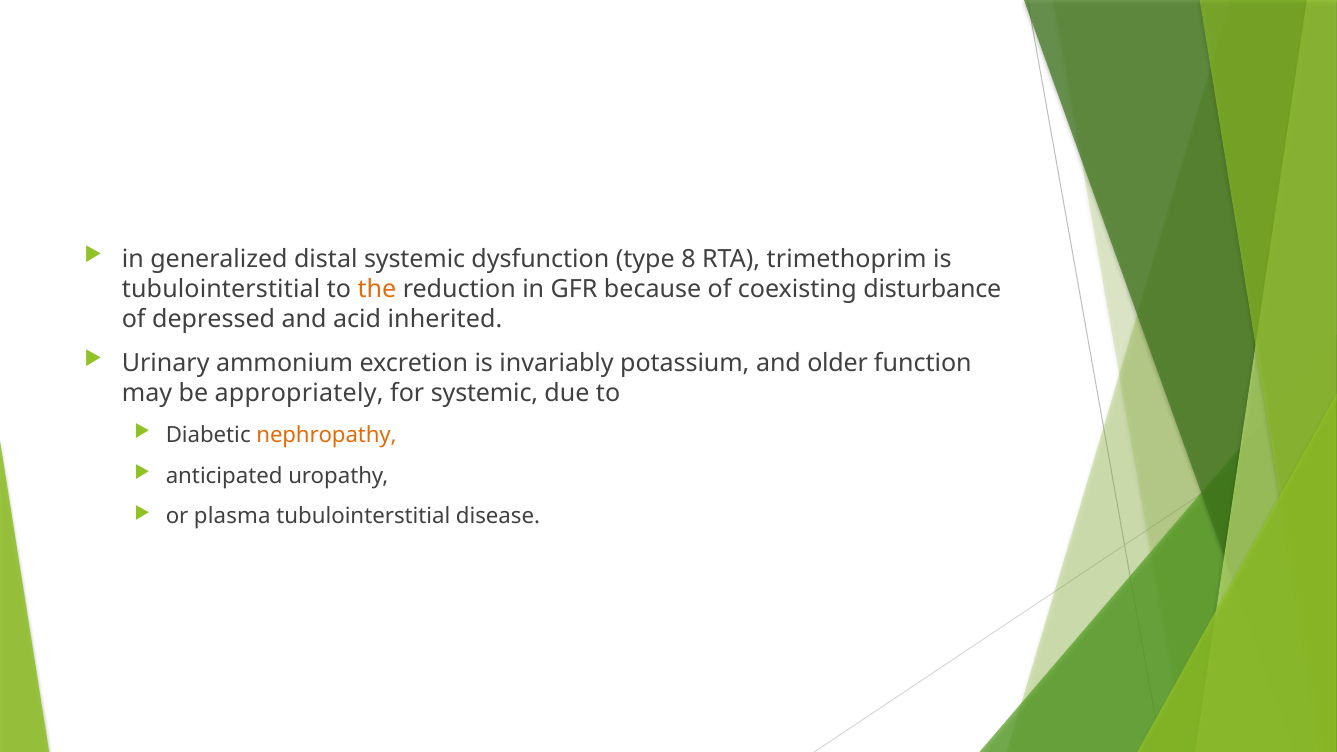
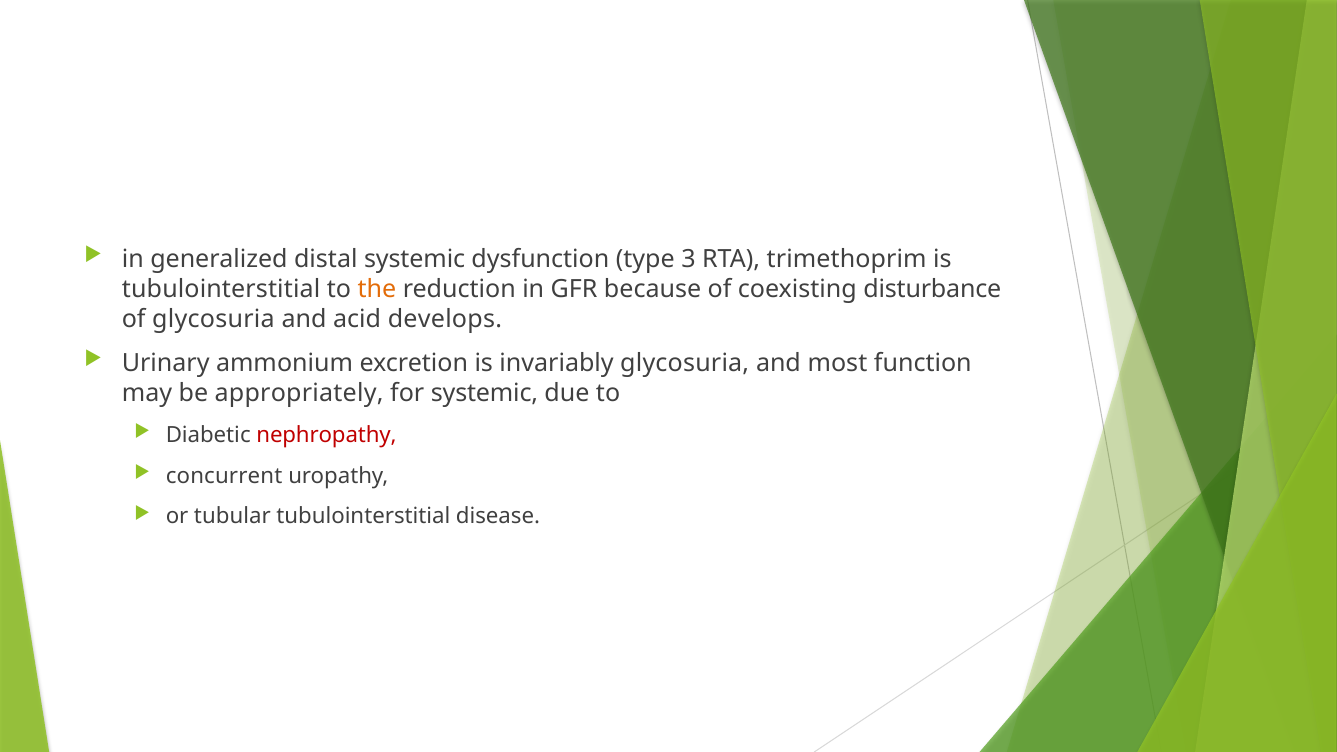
8: 8 -> 3 (688, 259)
of depressed: depressed -> glycosuria (213, 319)
inherited: inherited -> develops (445, 319)
invariably potassium: potassium -> glycosuria (685, 363)
older: older -> most (837, 363)
nephropathy colour: orange -> red (327, 435)
anticipated: anticipated -> concurrent (224, 476)
plasma: plasma -> tubular (232, 516)
